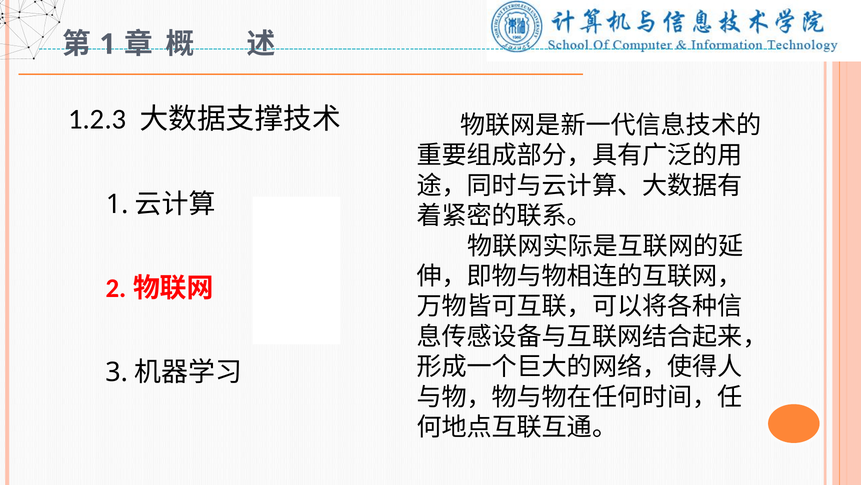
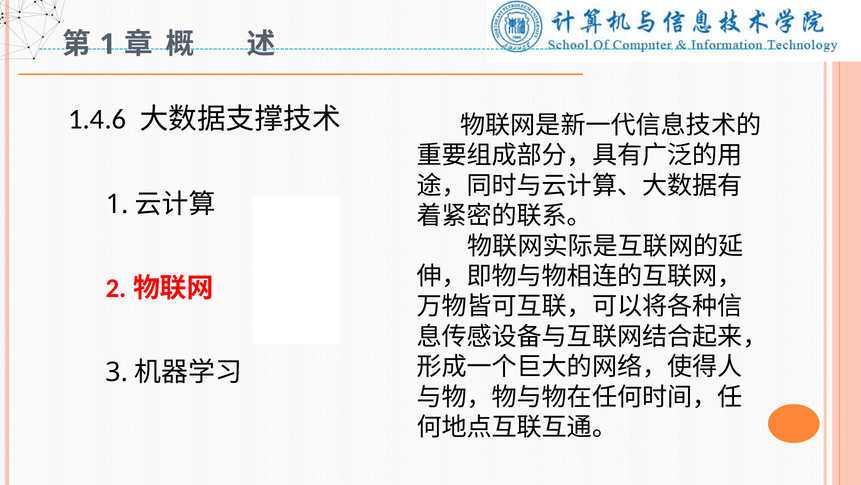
1.2.3: 1.2.3 -> 1.4.6 (97, 119)
